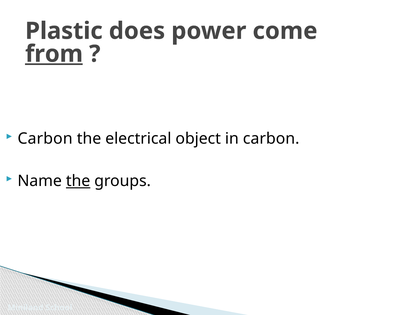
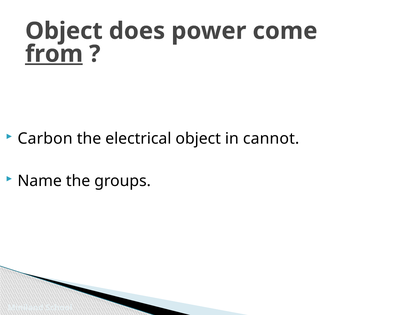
Plastic: Plastic -> Object (64, 31)
in carbon: carbon -> cannot (271, 139)
the underline: present -> none (78, 181)
